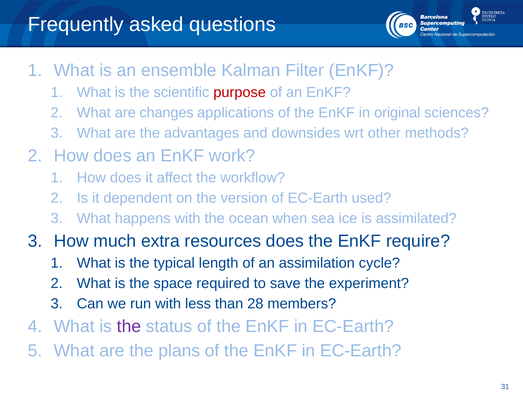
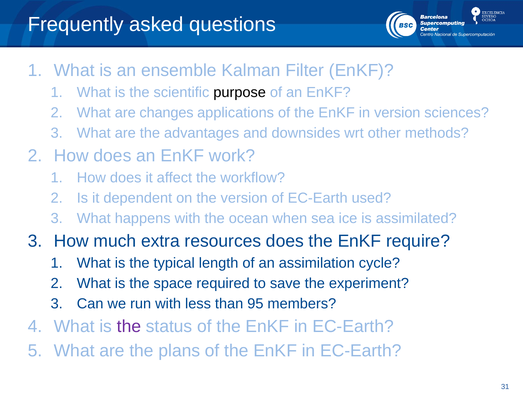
purpose colour: red -> black (240, 92)
in original: original -> version (397, 113)
28: 28 -> 95 (255, 304)
